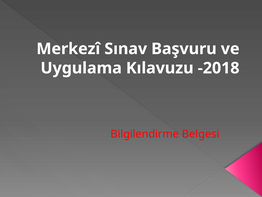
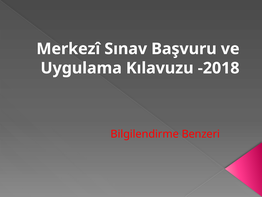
Belgesi: Belgesi -> Benzeri (201, 134)
